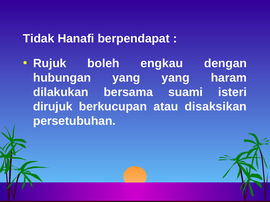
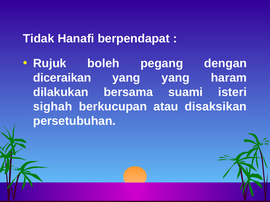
engkau: engkau -> pegang (162, 64)
hubungan: hubungan -> diceraikan (62, 78)
dirujuk: dirujuk -> sighah (53, 107)
